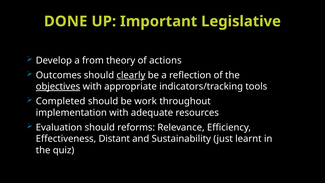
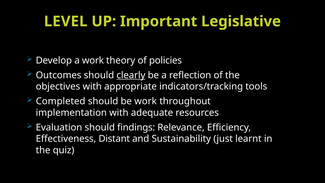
DONE: DONE -> LEVEL (66, 21)
a from: from -> work (93, 60)
actions: actions -> policies (166, 60)
objectives underline: present -> none (58, 86)
reforms: reforms -> findings (136, 127)
